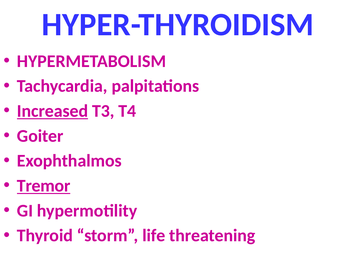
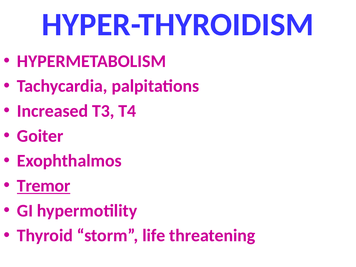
Increased underline: present -> none (52, 111)
